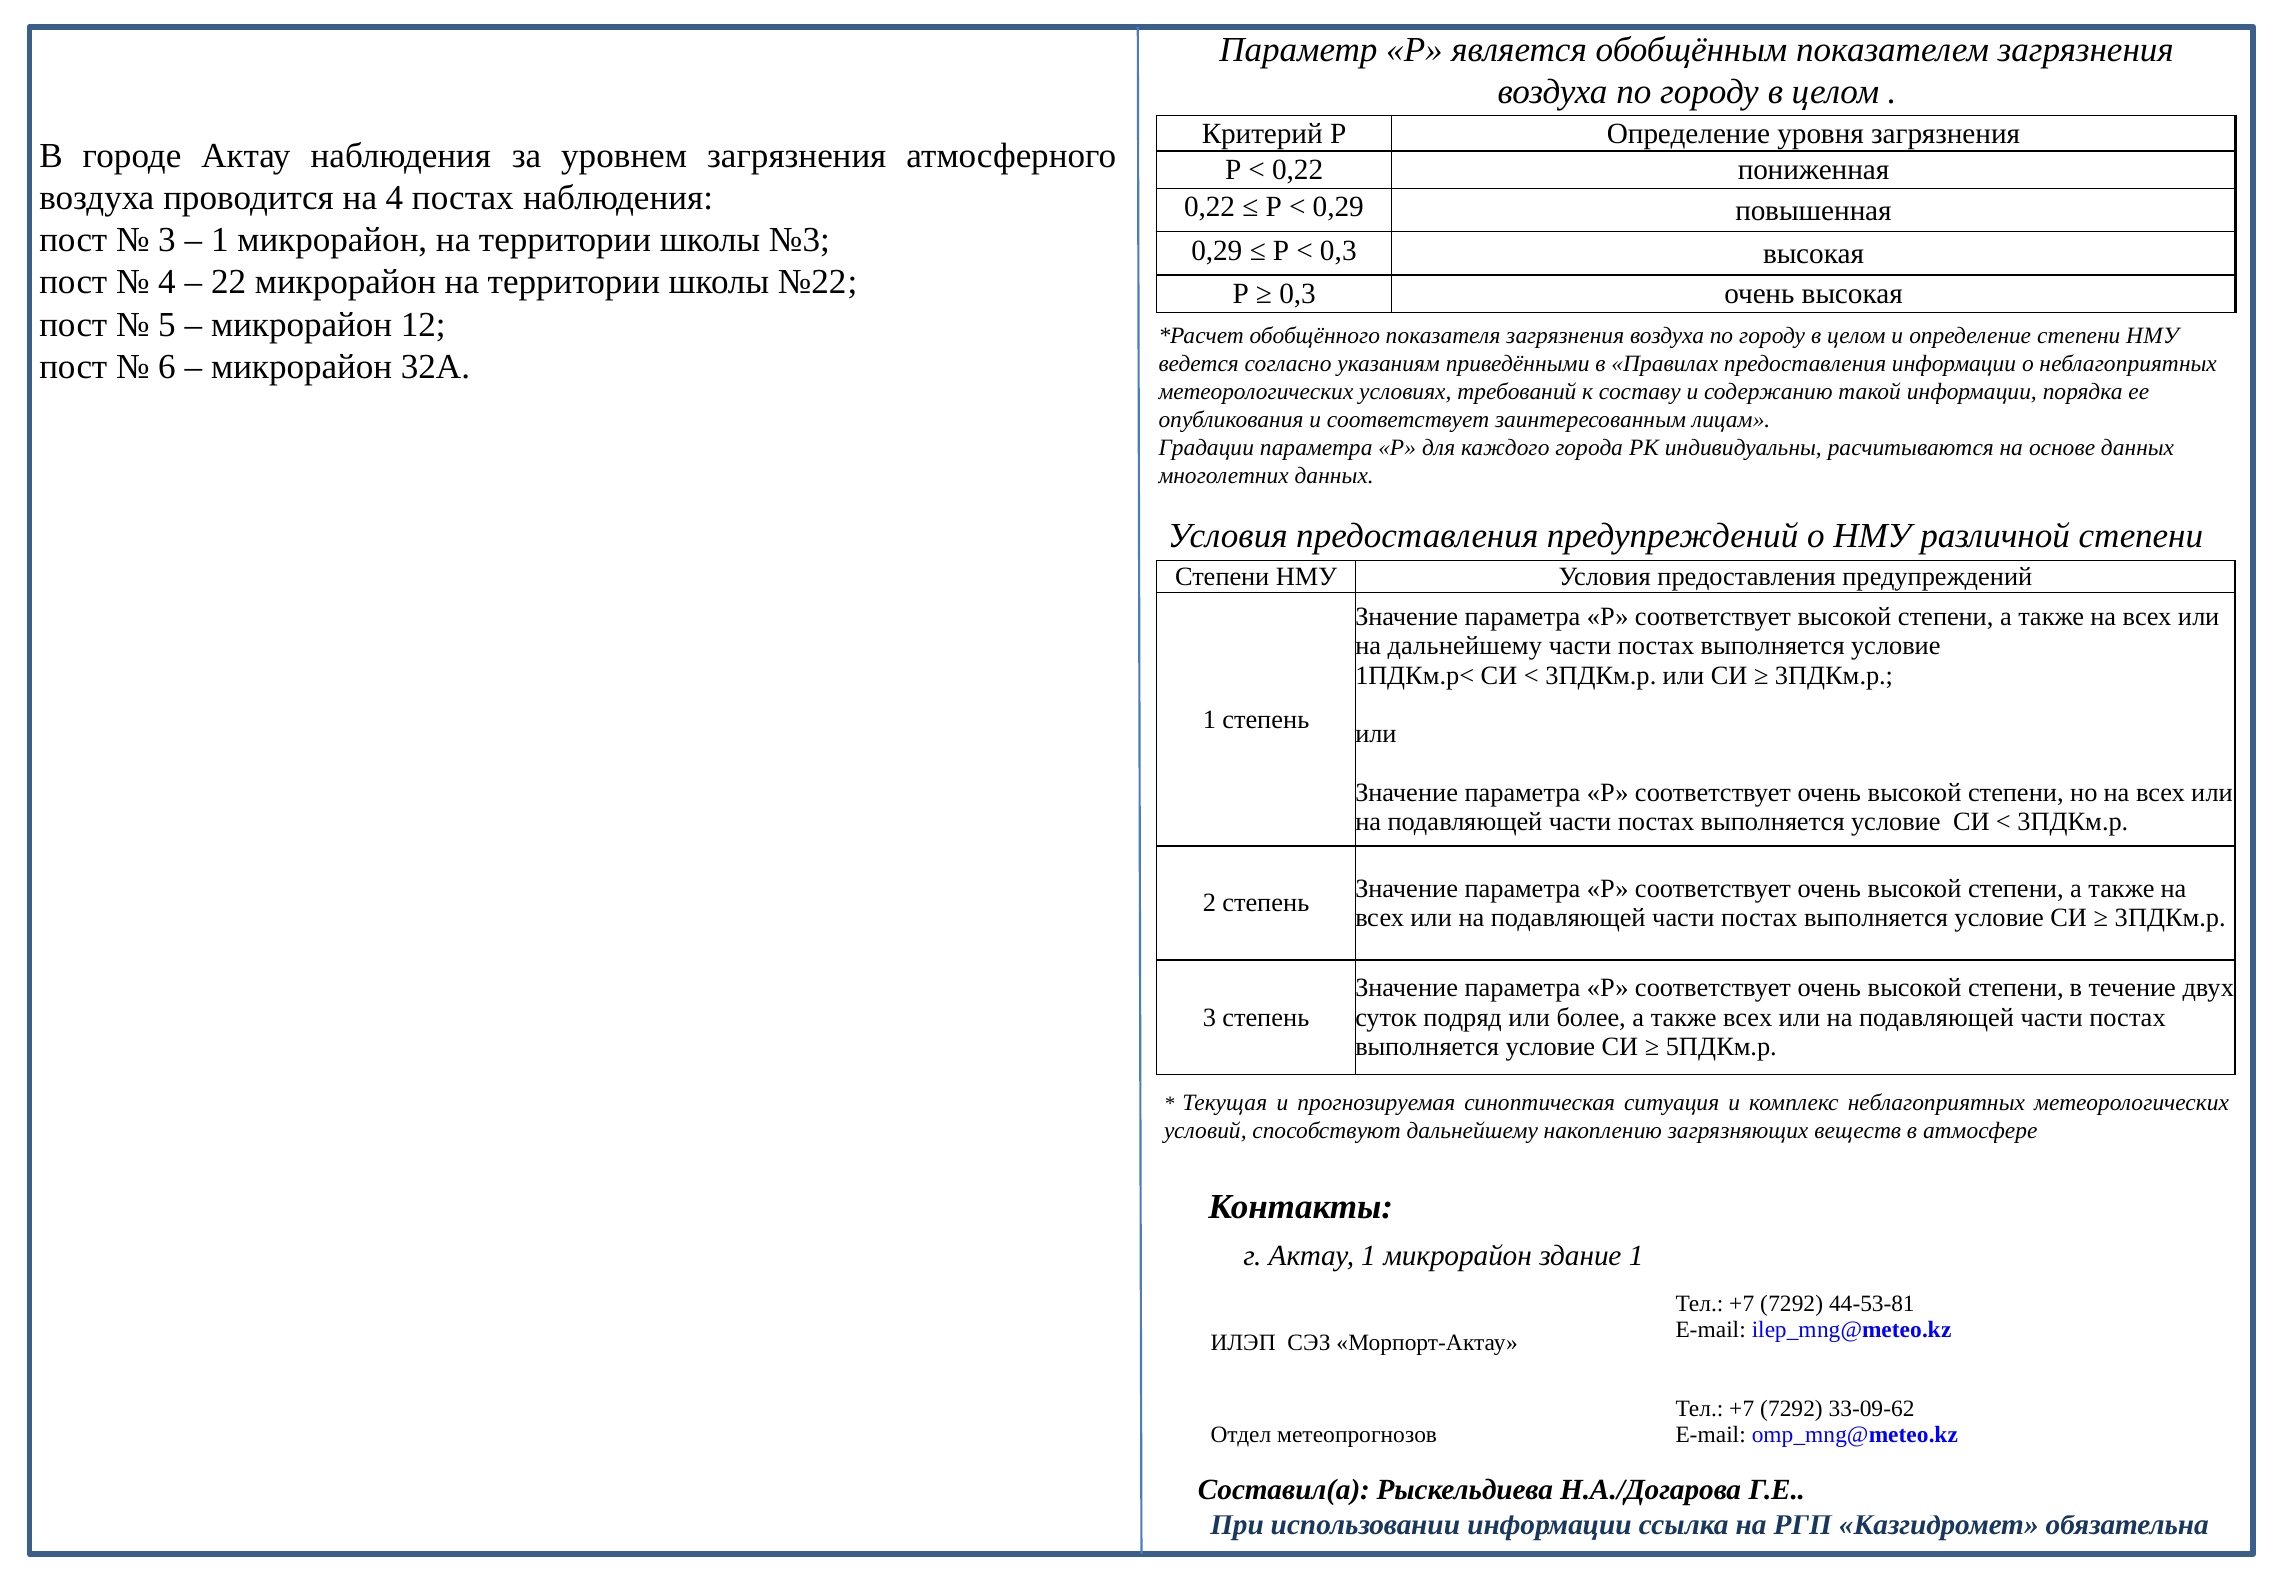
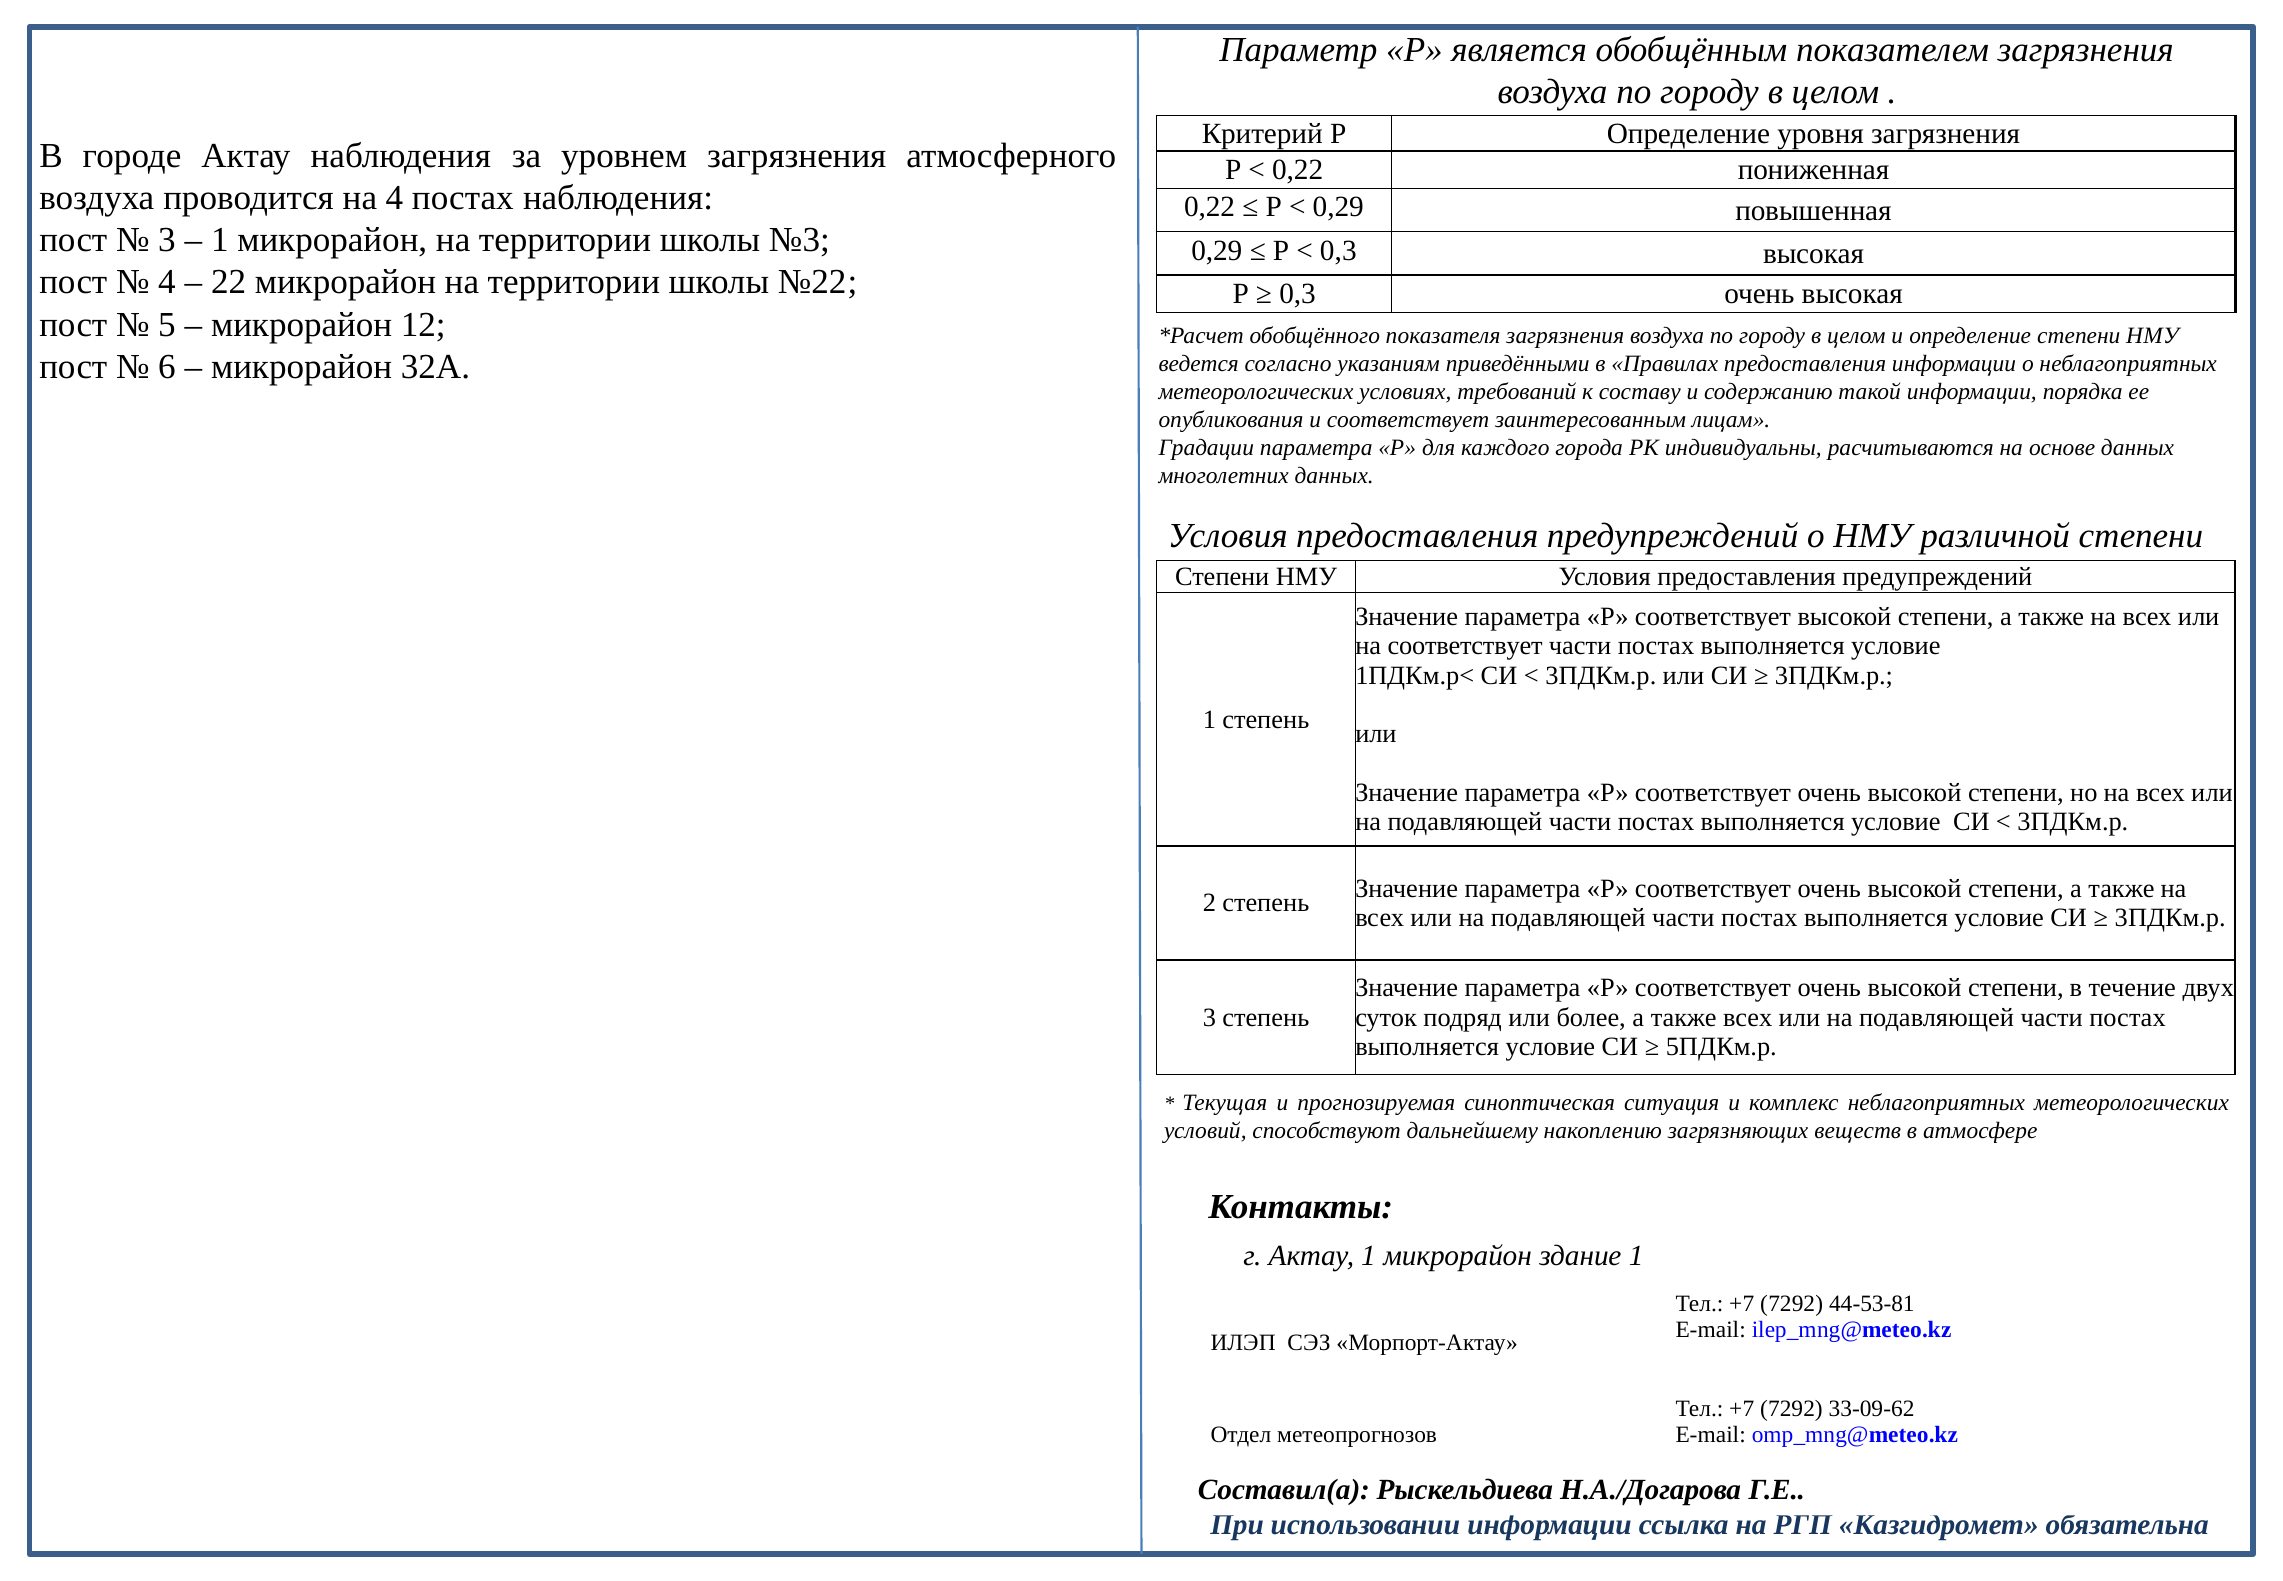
на дальнейшему: дальнейшему -> соответствует (1465, 646)
